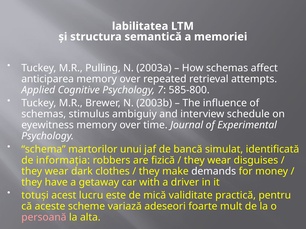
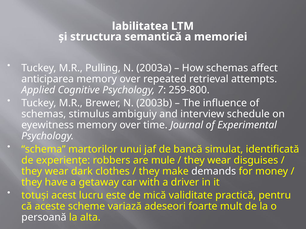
585-800: 585-800 -> 259-800 (189, 90)
informaţia: informaţia -> experienţe (63, 161)
fizică: fizică -> mule (163, 161)
persoană colour: pink -> white (44, 218)
